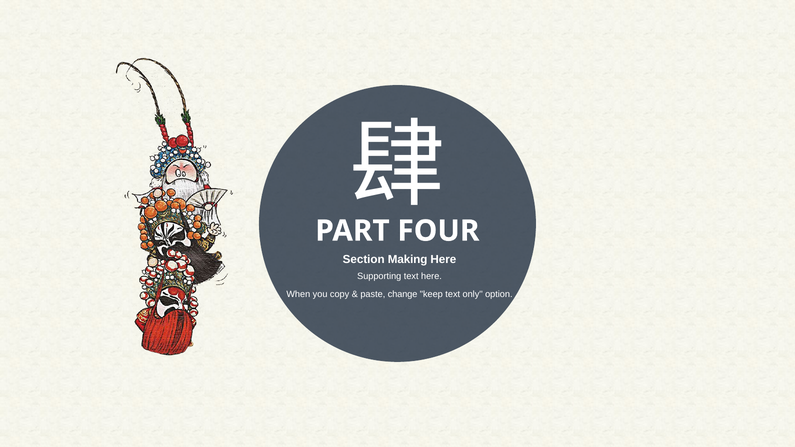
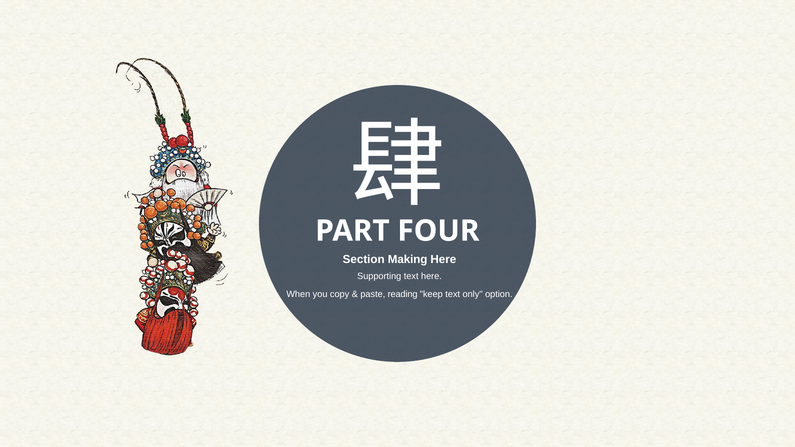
change: change -> reading (403, 294)
